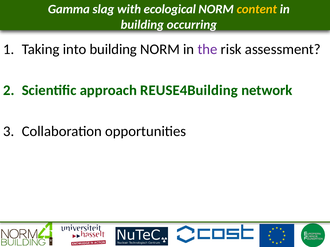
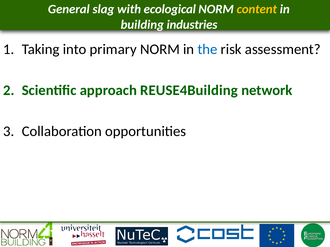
Gamma: Gamma -> General (69, 9)
occurring: occurring -> industries (192, 25)
into building: building -> primary (113, 49)
the colour: purple -> blue (207, 49)
